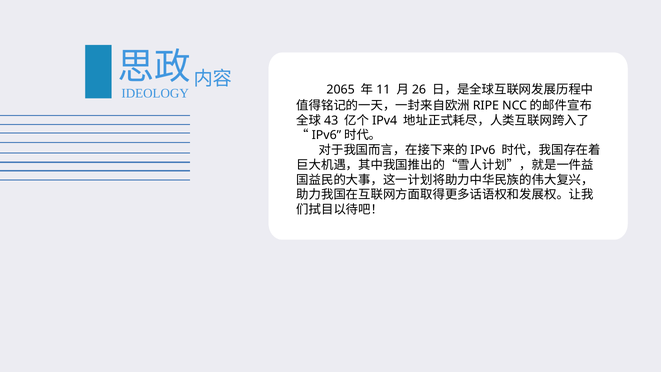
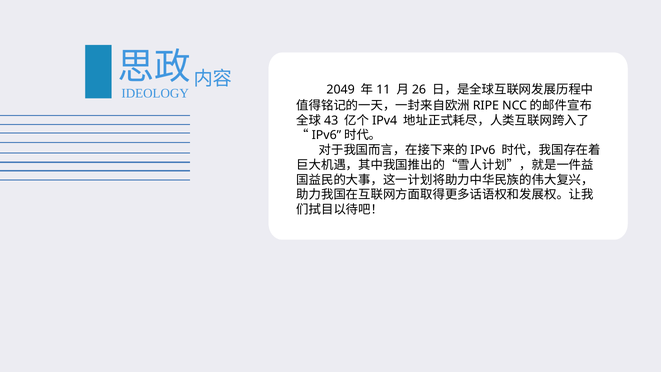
2065: 2065 -> 2049 (341, 90)
